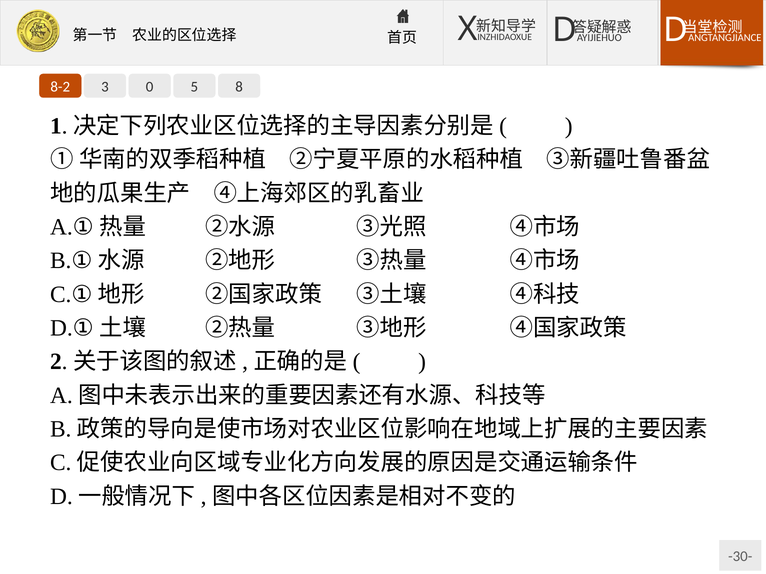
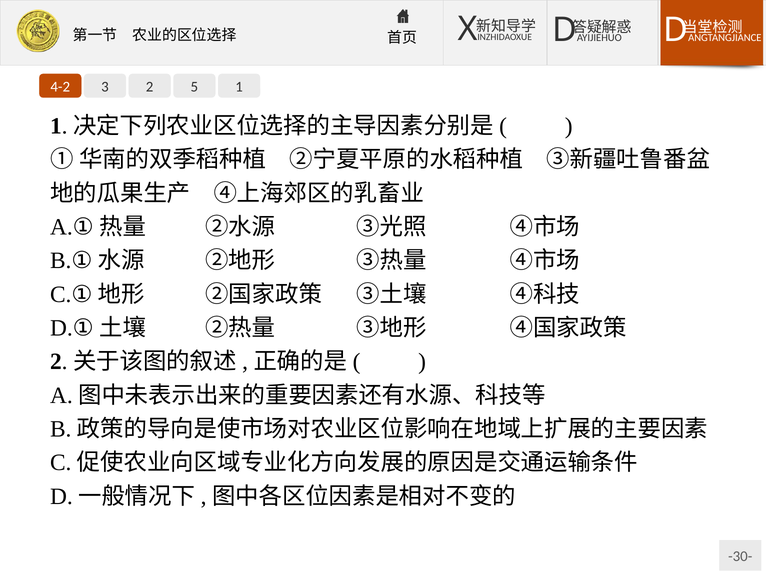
8-2: 8-2 -> 4-2 (60, 87)
0: 0 -> 2 (150, 87)
8: 8 -> 1 (239, 87)
